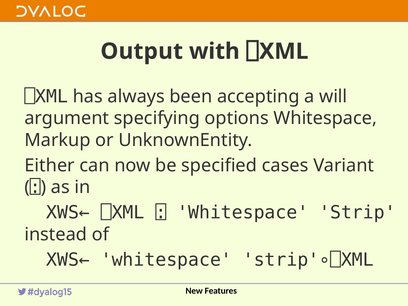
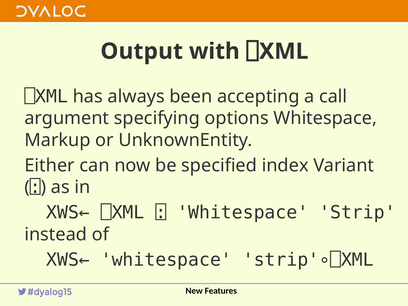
will: will -> call (333, 96)
cases: cases -> index (285, 165)
